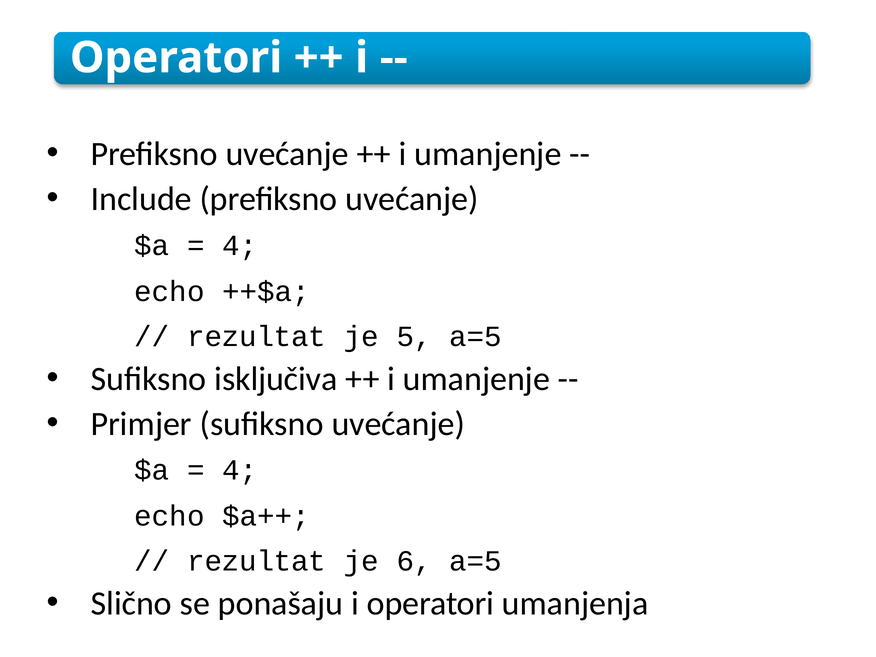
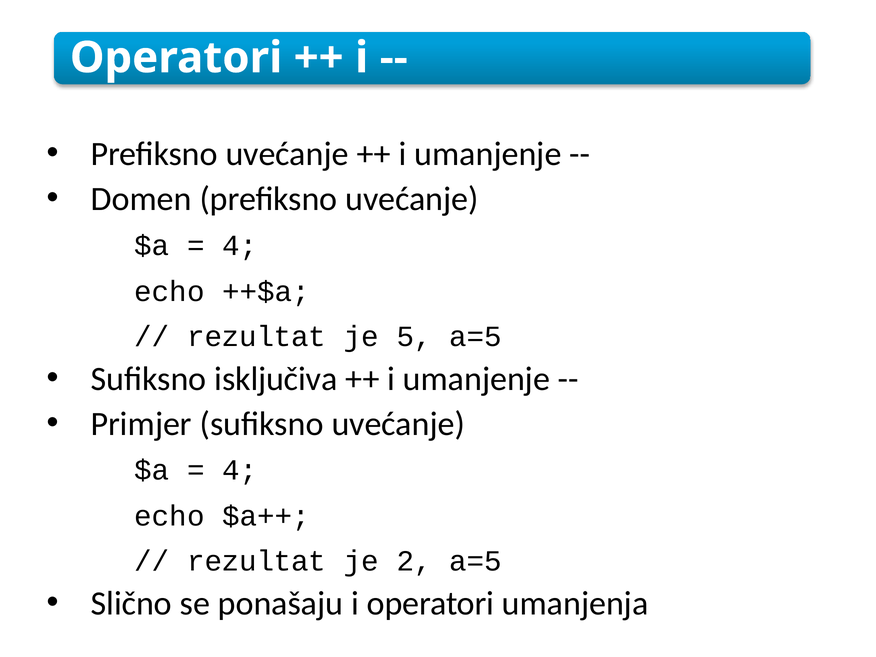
Include: Include -> Domen (141, 199)
6: 6 -> 2 (414, 561)
